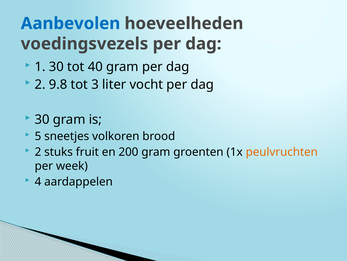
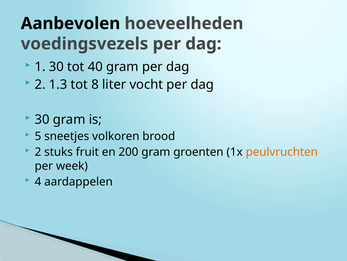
Aanbevolen colour: blue -> black (70, 23)
9.8: 9.8 -> 1.3 (58, 84)
3: 3 -> 8 (95, 84)
